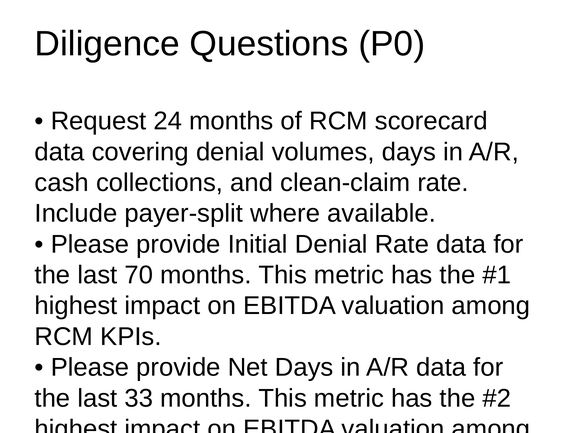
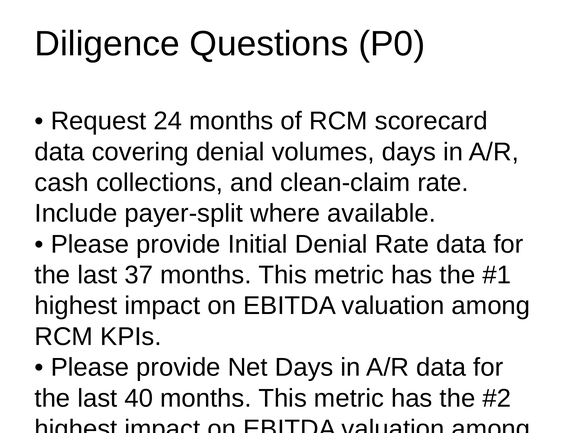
70: 70 -> 37 (139, 275)
33: 33 -> 40 (139, 399)
